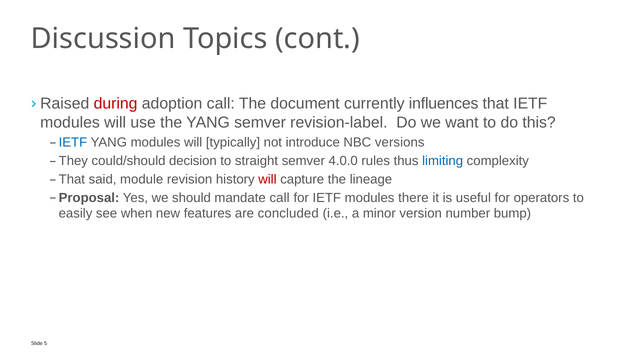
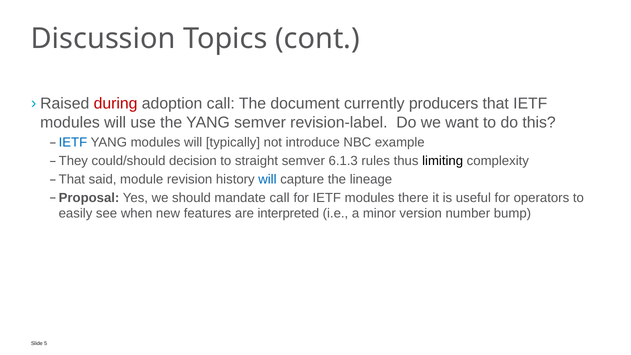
influences: influences -> producers (444, 104)
versions: versions -> example (400, 142)
4.0.0: 4.0.0 -> 6.1.3 (343, 161)
limiting colour: blue -> black (443, 161)
will colour: red -> blue (267, 179)
concluded: concluded -> interpreted (288, 213)
